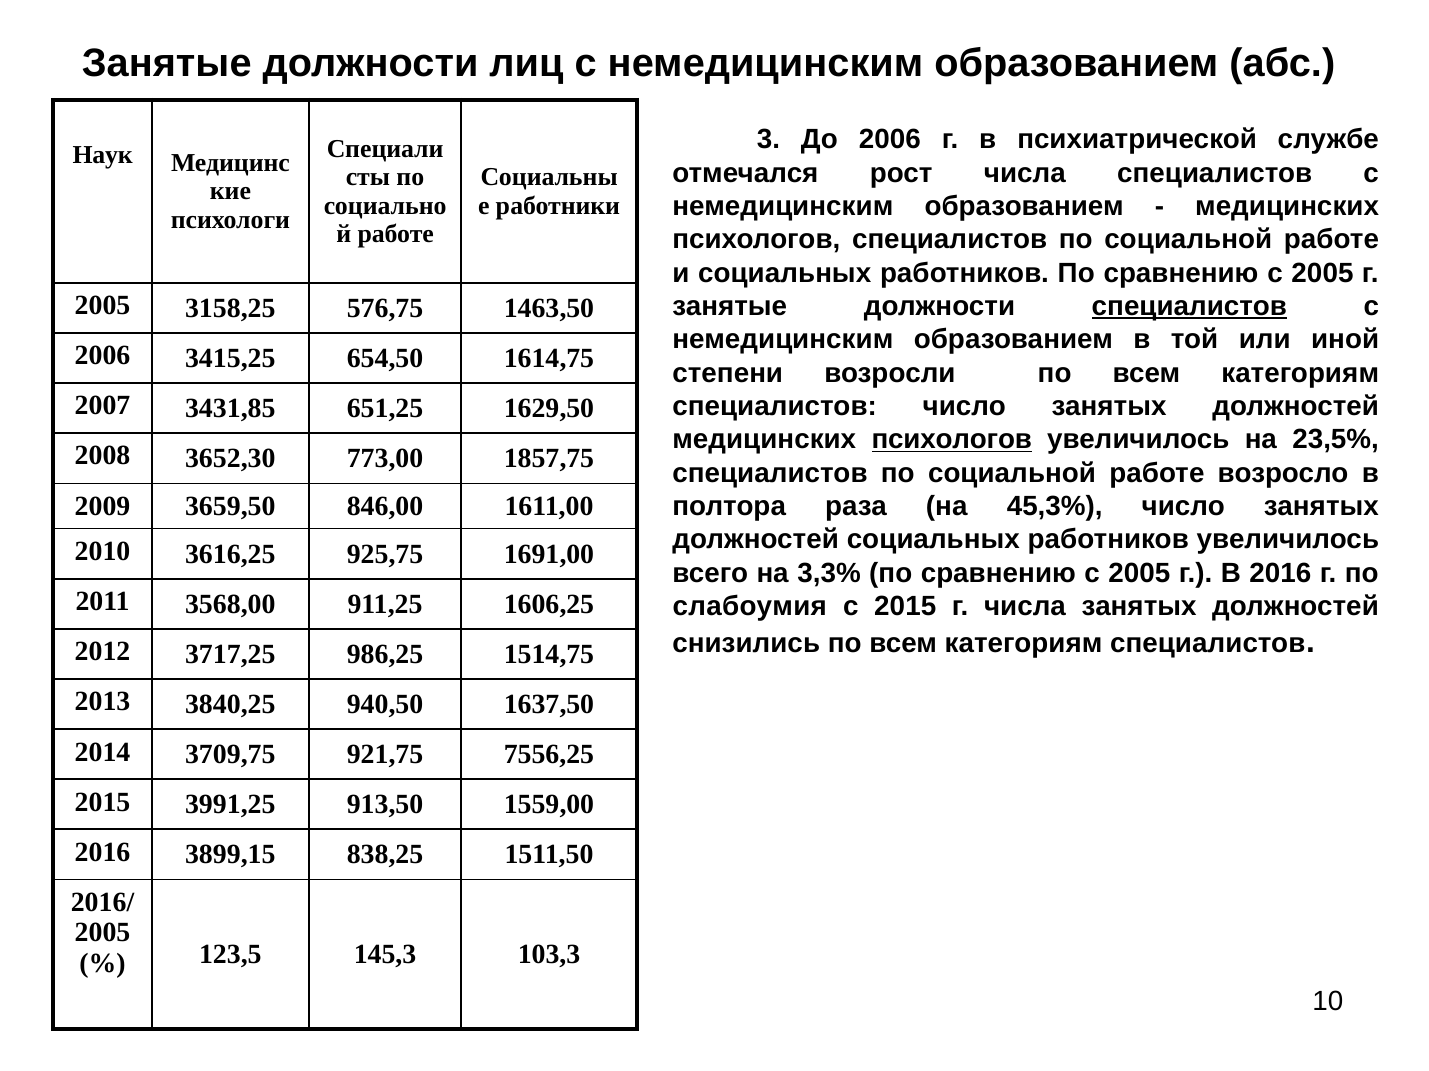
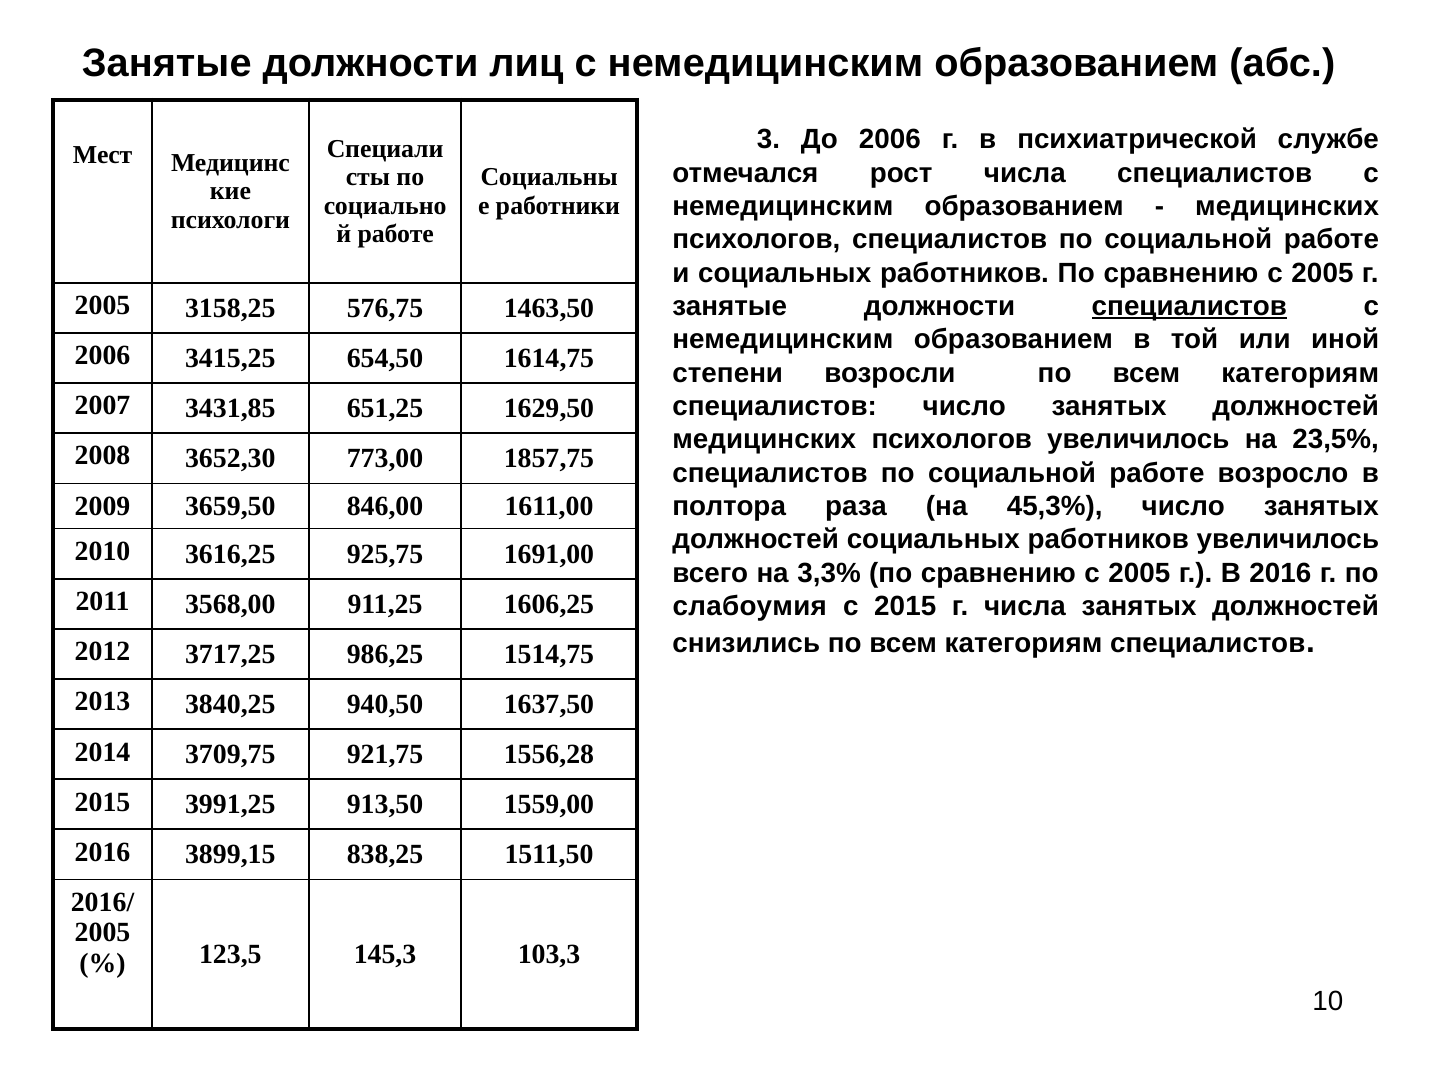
Наук: Наук -> Мест (103, 155)
психологов underline: present -> none (952, 440)
7556,25: 7556,25 -> 1556,28 (549, 755)
